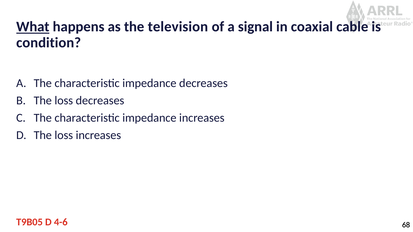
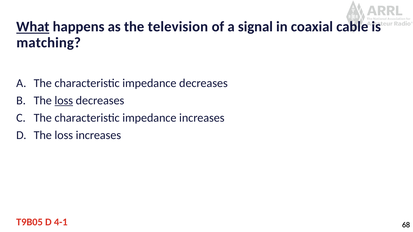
condition: condition -> matching (49, 43)
loss underline: none -> present (64, 101)
4-6: 4-6 -> 4-1 (61, 222)
